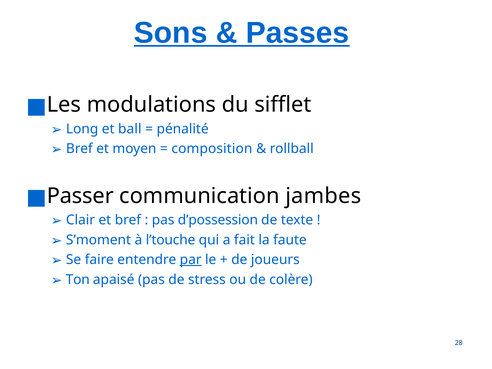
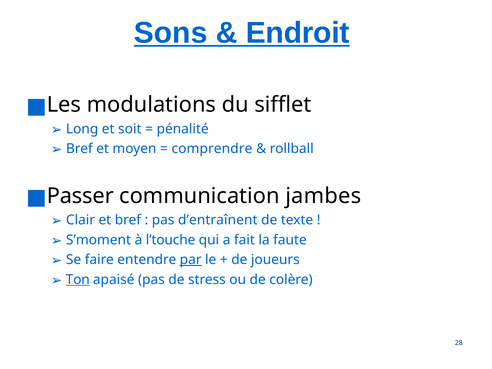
Passes: Passes -> Endroit (298, 33)
ball: ball -> soit (130, 129)
composition: composition -> comprendre (212, 149)
d’possession: d’possession -> d’entraînent (218, 220)
Ton underline: none -> present (78, 280)
